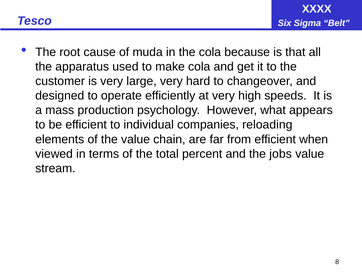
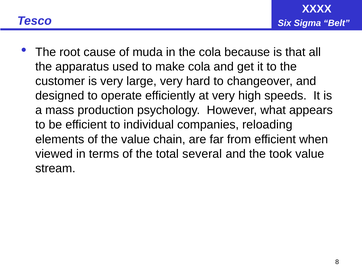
percent: percent -> several (202, 153)
jobs: jobs -> took (281, 153)
